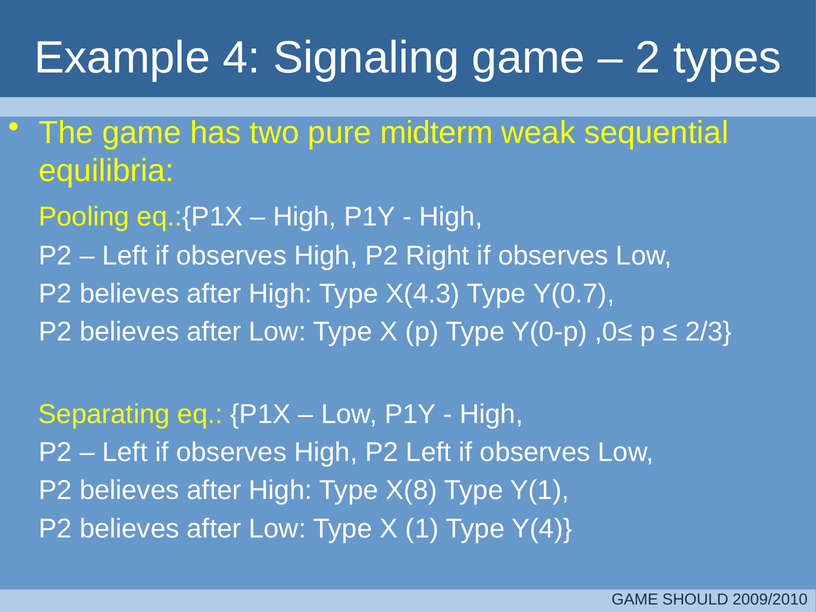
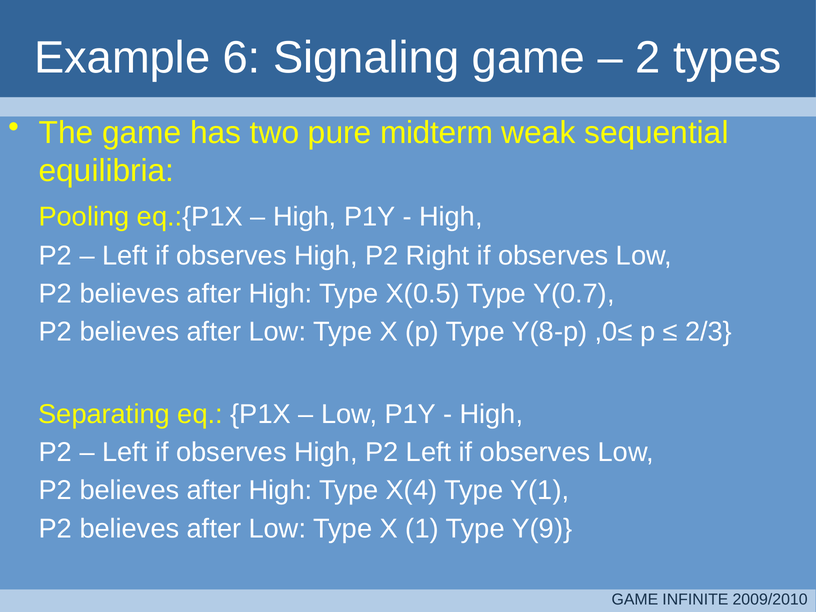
4: 4 -> 6 (242, 58)
X(4.3: X(4.3 -> X(0.5 (423, 294)
Y(0-p: Y(0-p -> Y(8-p (550, 332)
X(8: X(8 -> X(4 (412, 490)
Y(4: Y(4 -> Y(9 (542, 529)
SHOULD: SHOULD -> INFINITE (695, 600)
